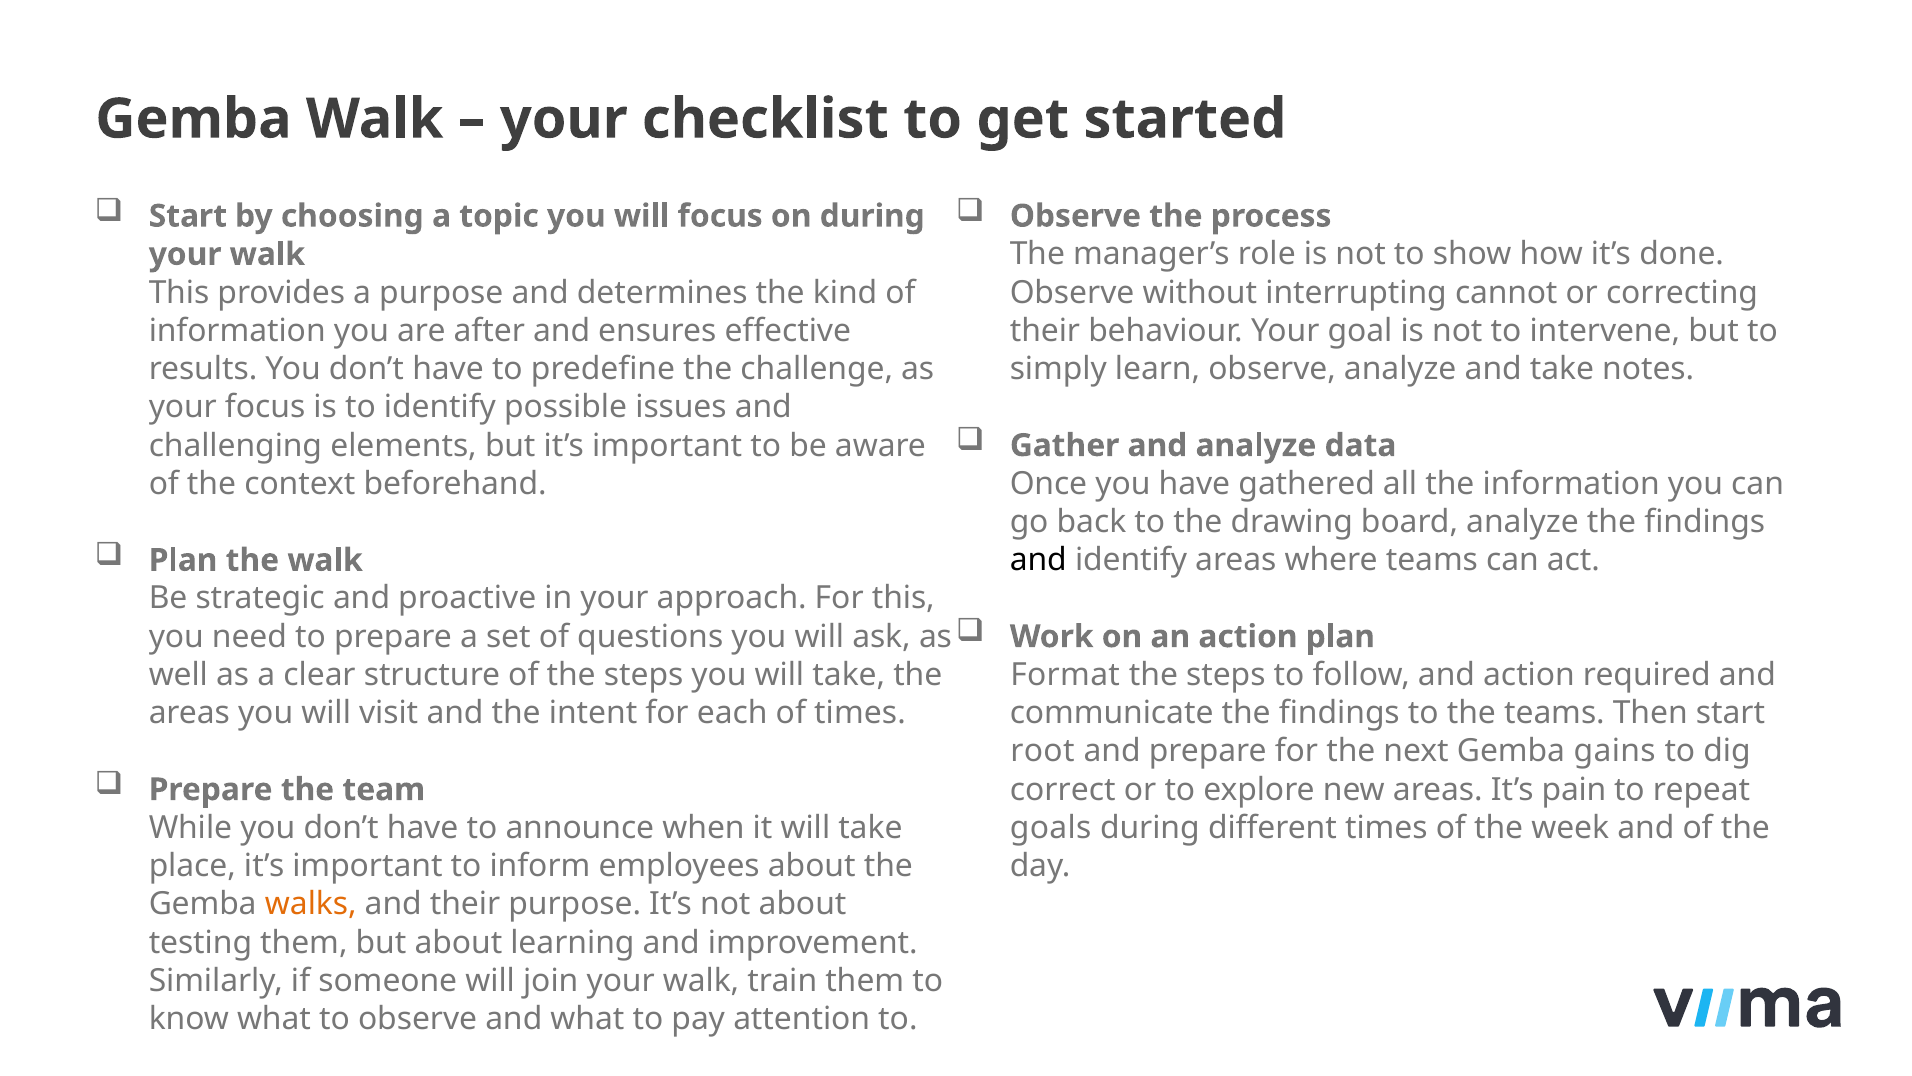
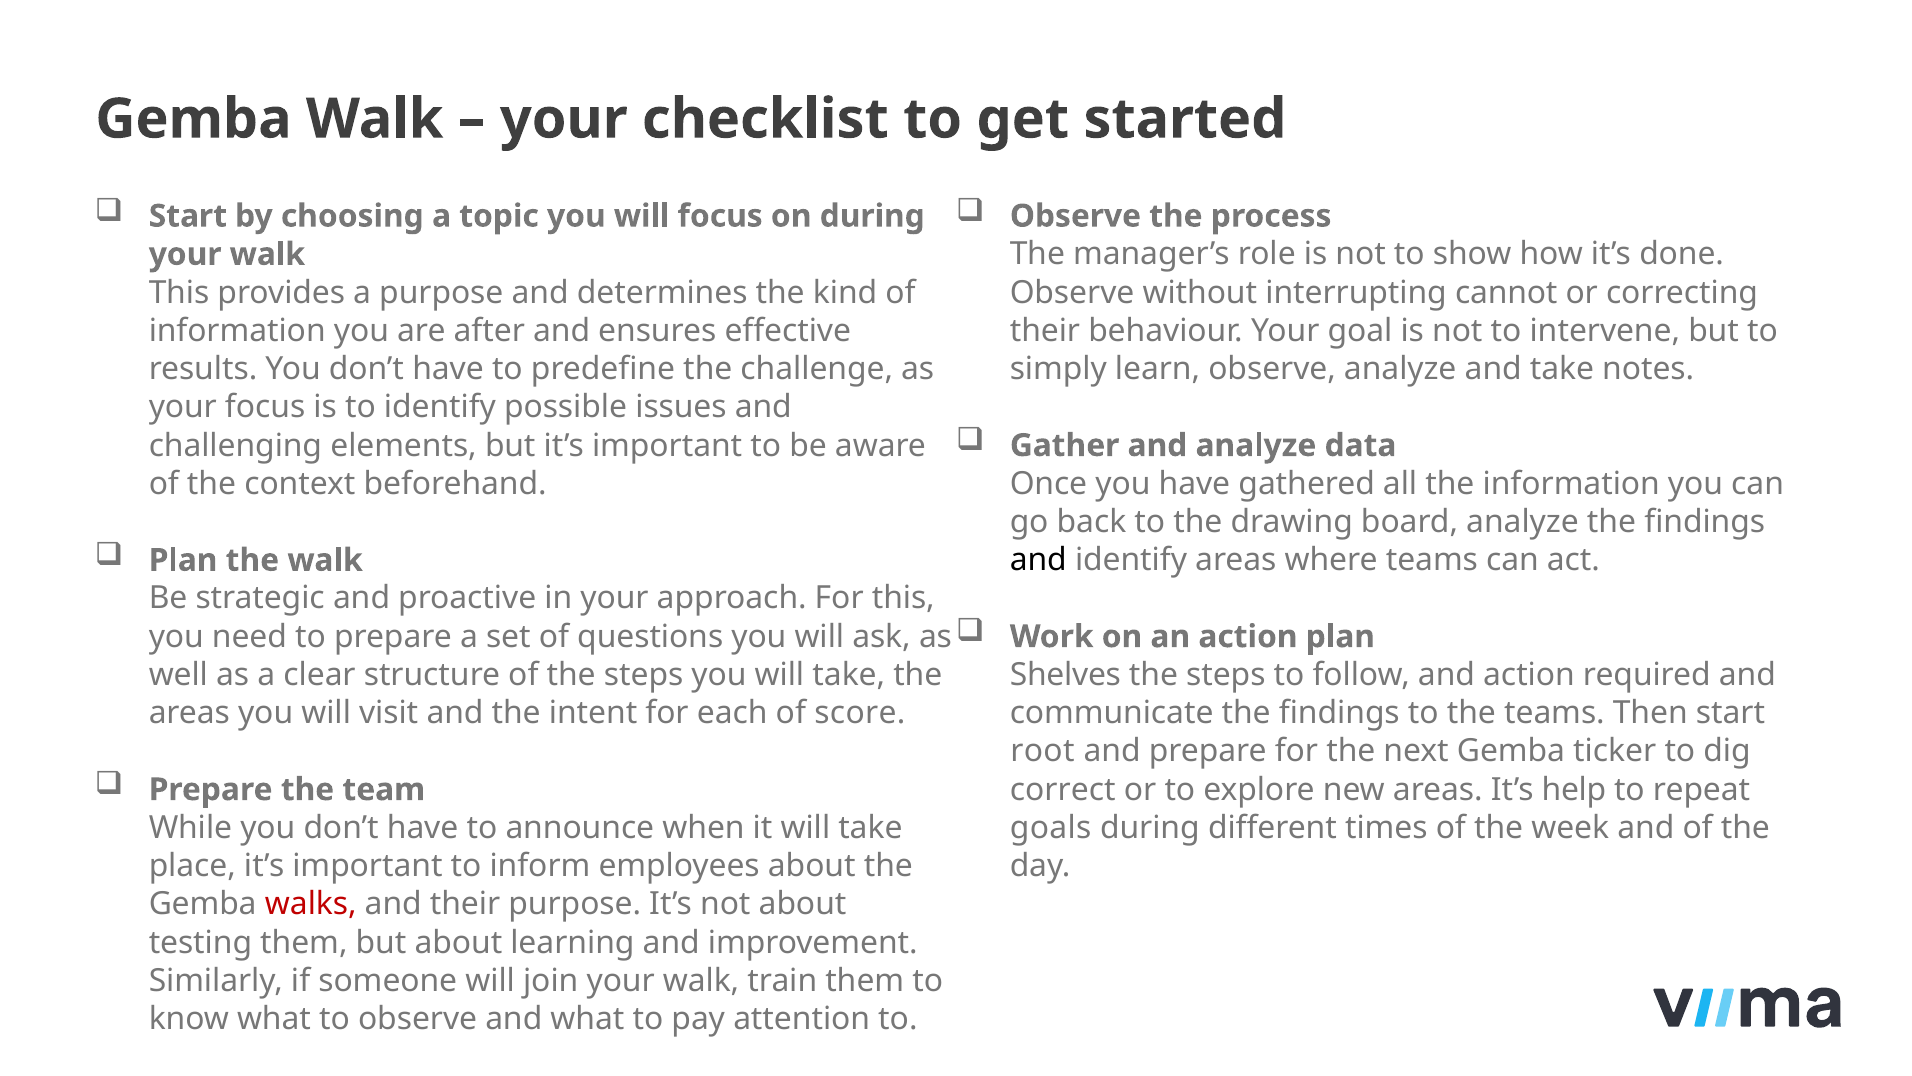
Format: Format -> Shelves (1065, 675)
of times: times -> score (860, 713)
gains: gains -> ticker (1615, 751)
pain: pain -> help (1574, 789)
walks colour: orange -> red (311, 904)
